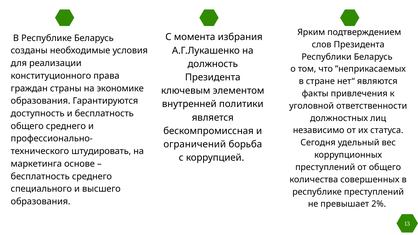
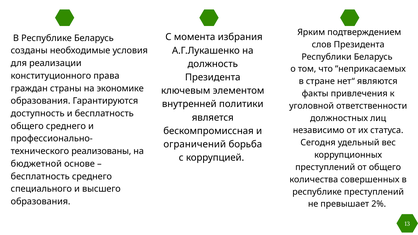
штудировать: штудировать -> реализованы (101, 151)
маркетинга: маркетинга -> бюджетной (36, 164)
